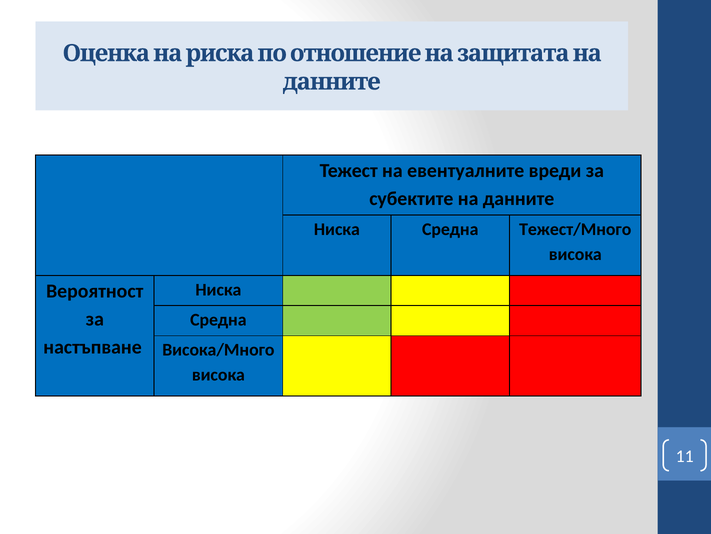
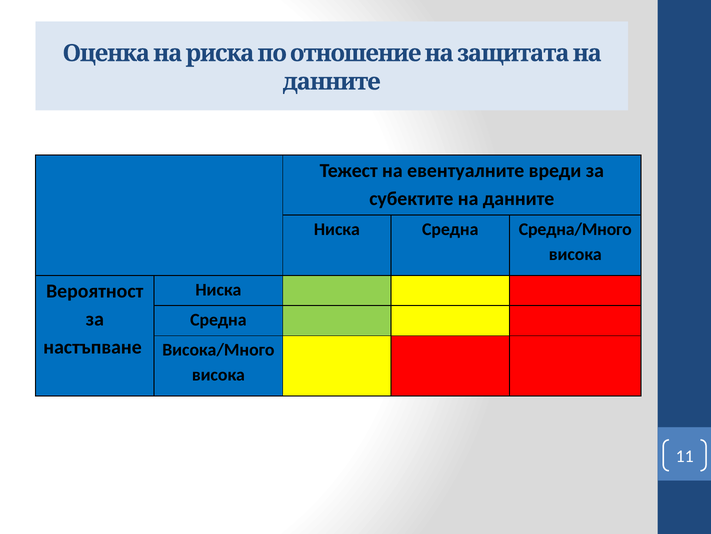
Тежест/Много: Тежест/Много -> Средна/Много (575, 229)
